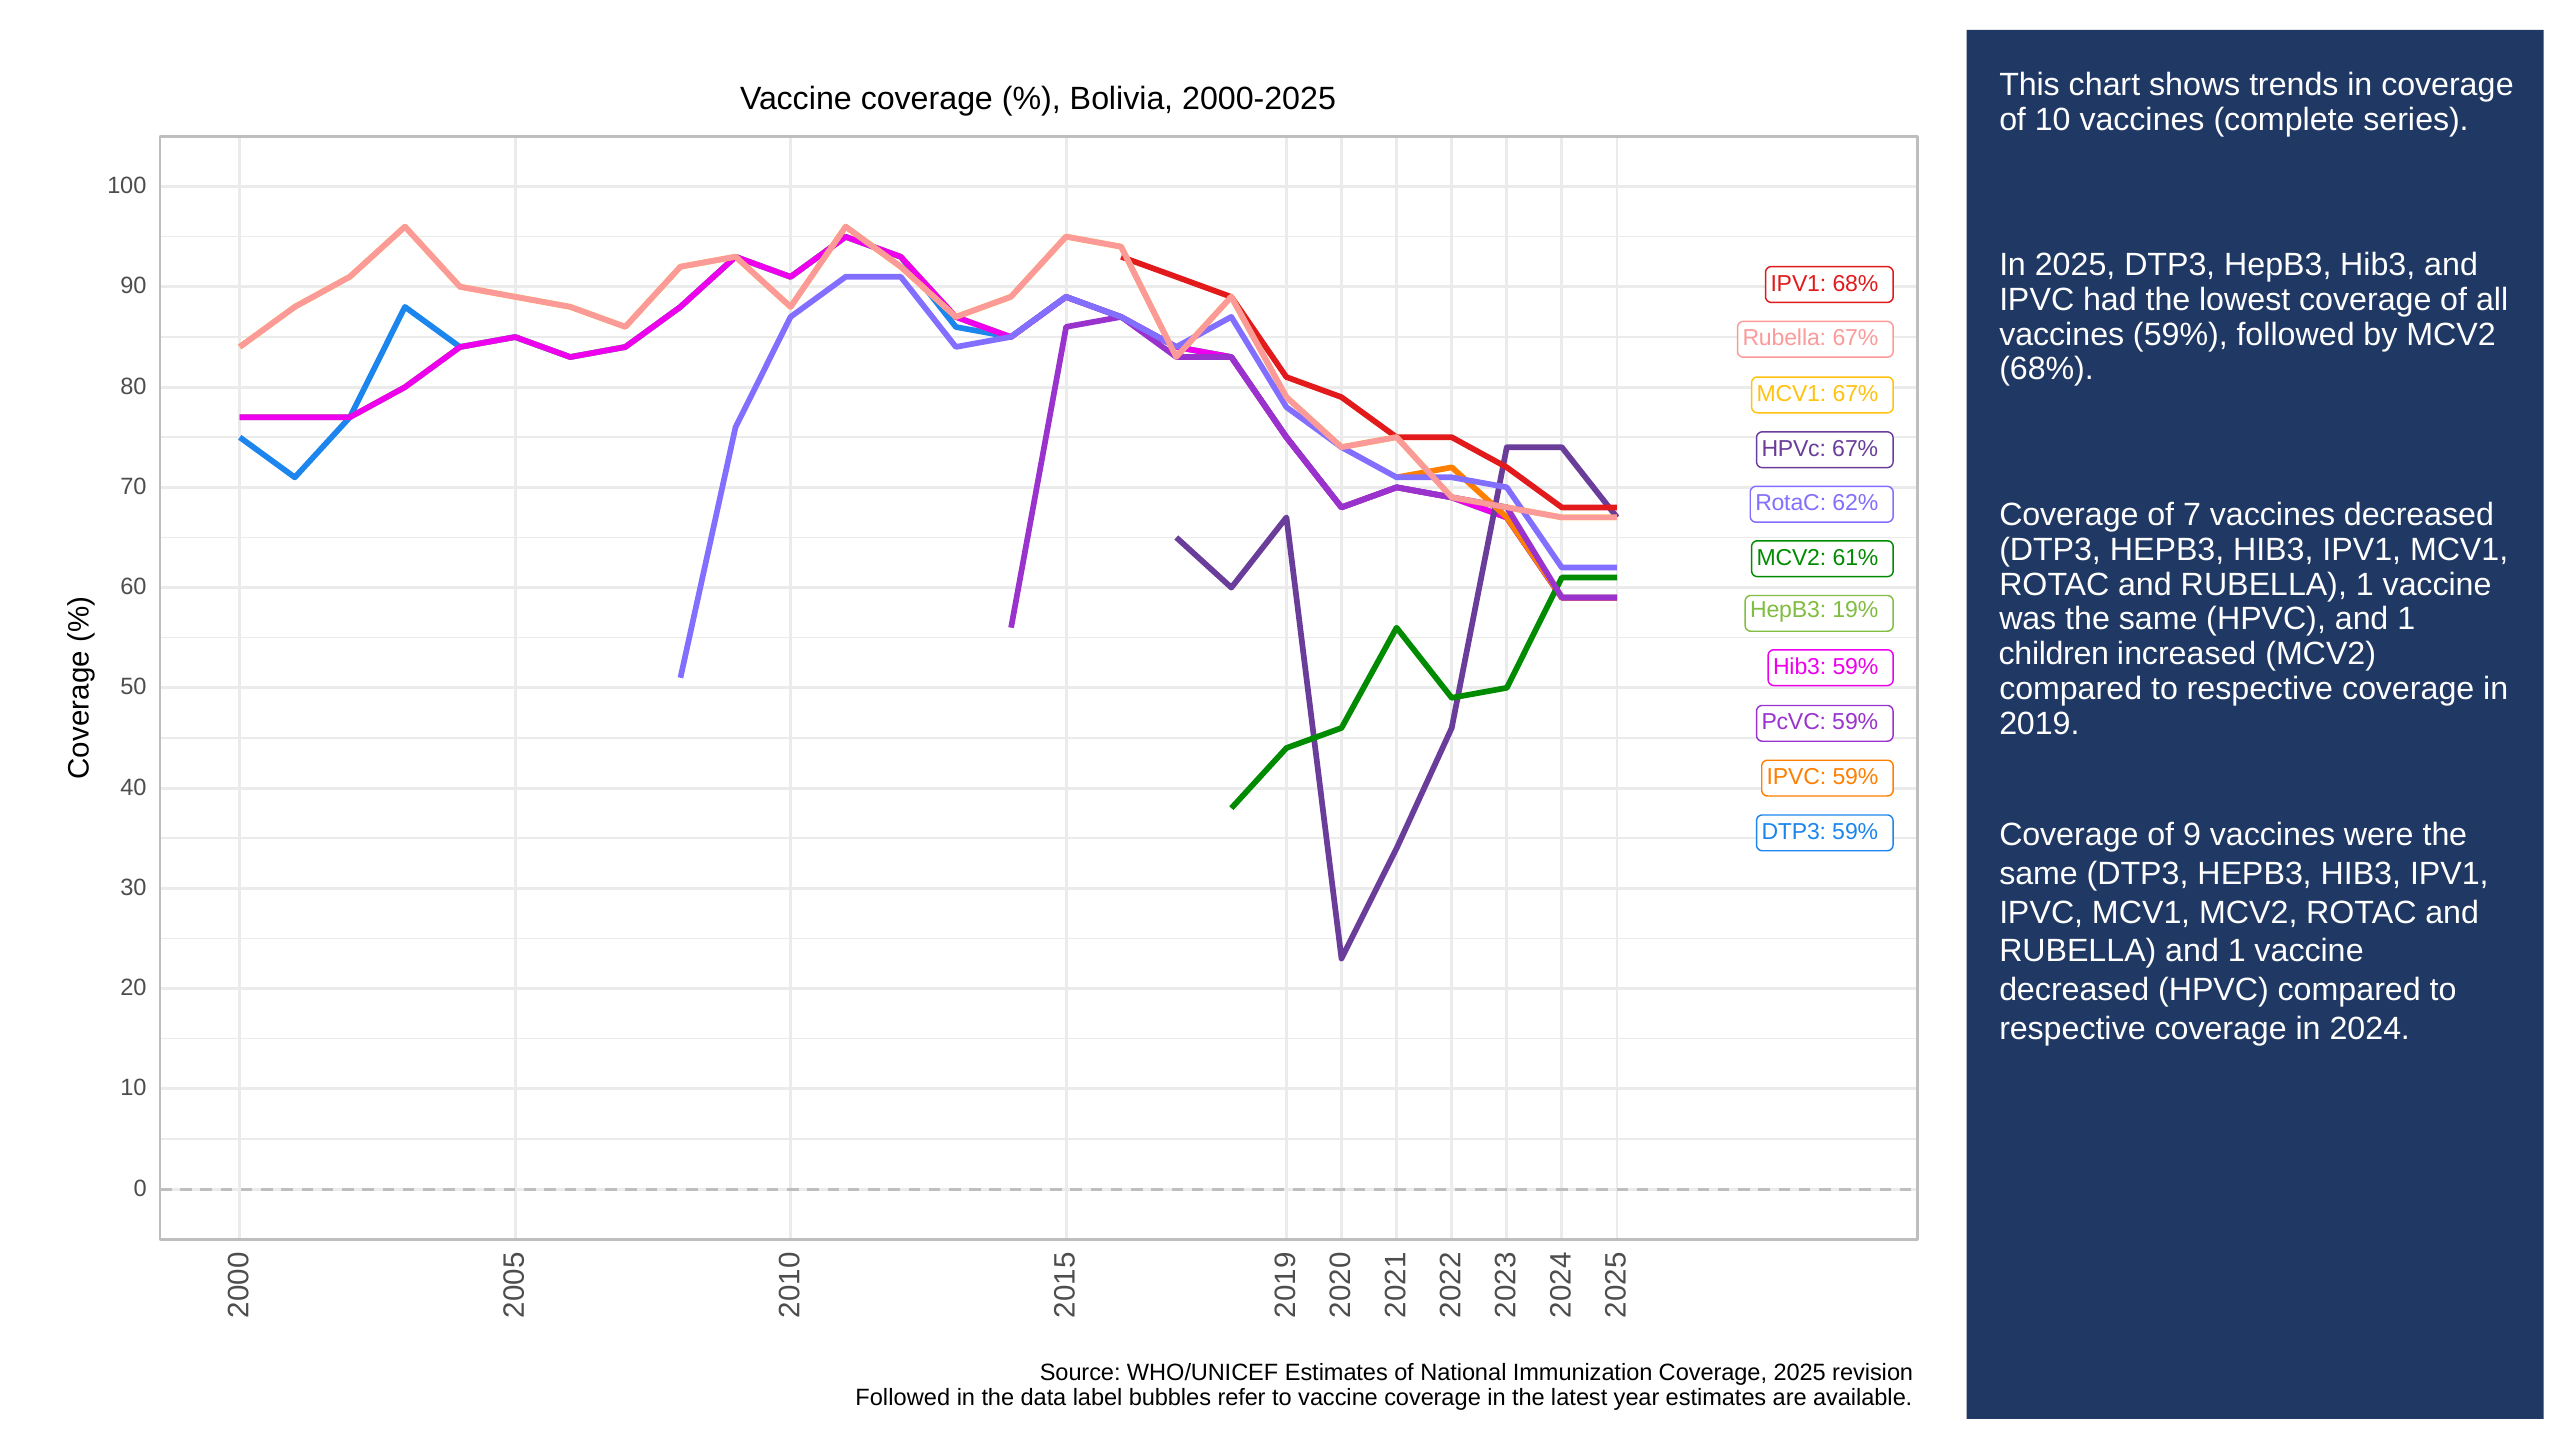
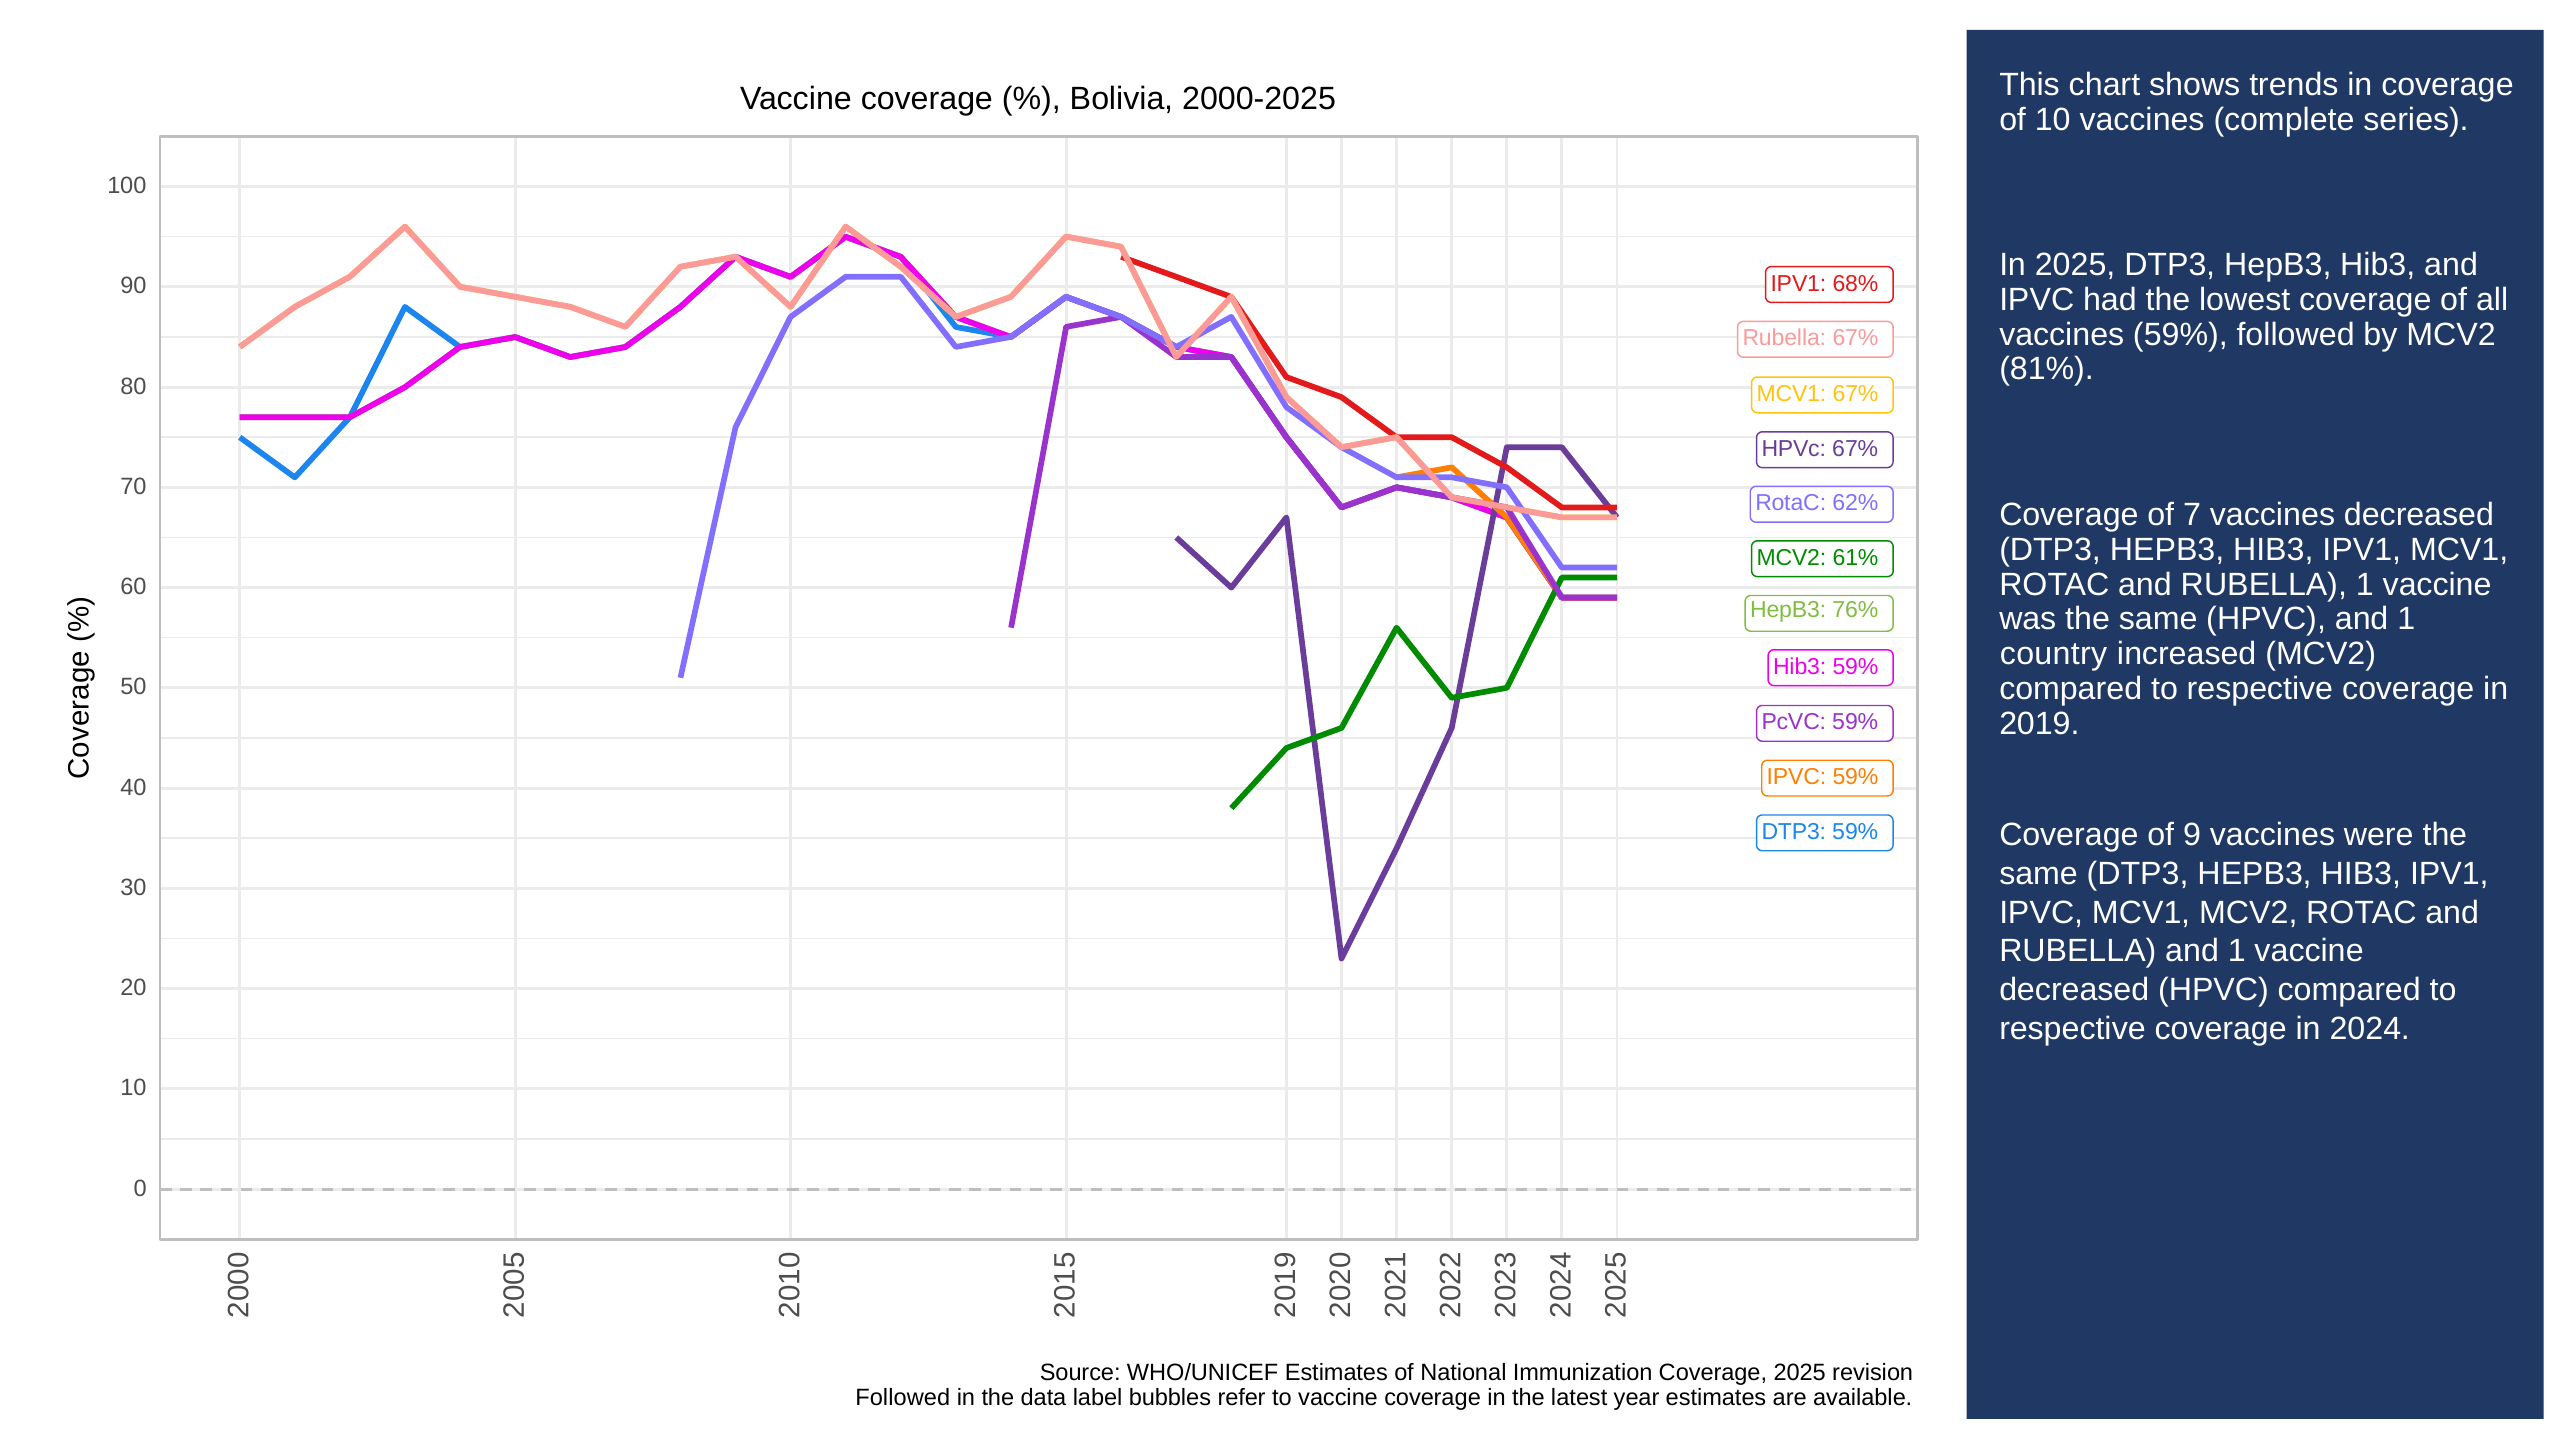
68%: 68% -> 81% (2047, 369)
19%: 19% -> 76% (1855, 610)
children: children -> country (2054, 654)
